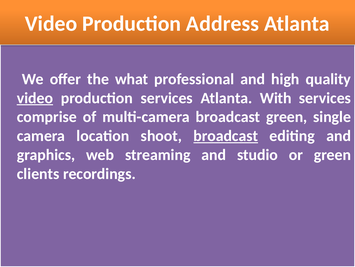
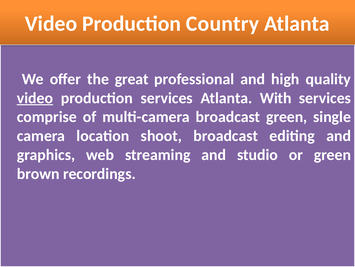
Address: Address -> Country (223, 24)
what: what -> great (132, 79)
broadcast underline: present -> none (226, 136)
clients: clients -> brown (38, 174)
